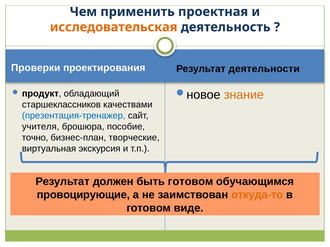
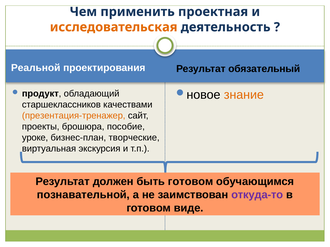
Проверки: Проверки -> Реальной (36, 68)
деятельности: деятельности -> обязательный (264, 69)
презентация-тренажер colour: blue -> orange (74, 116)
учителя: учителя -> проекты (41, 127)
точно: точно -> уроке (35, 138)
провоцирующие: провоцирующие -> познавательной (83, 195)
откуда-то colour: orange -> purple (257, 195)
